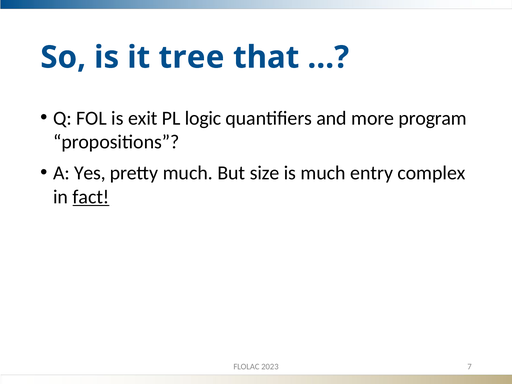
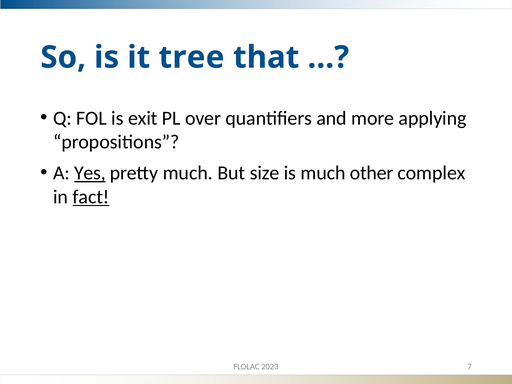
logic: logic -> over (203, 118)
program: program -> applying (433, 118)
Yes underline: none -> present (90, 173)
entry: entry -> other (372, 173)
